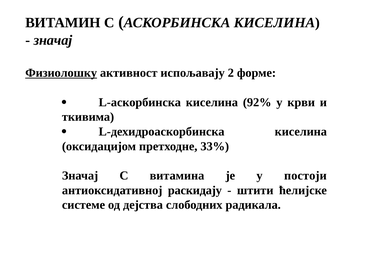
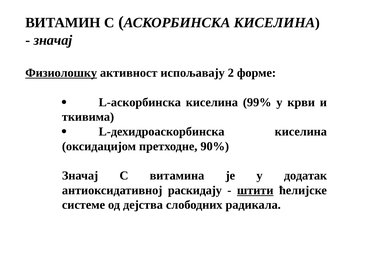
92%: 92% -> 99% (257, 102)
33%: 33% -> 90% (215, 146)
постоји: постоји -> додатак (306, 176)
штити underline: none -> present (255, 190)
